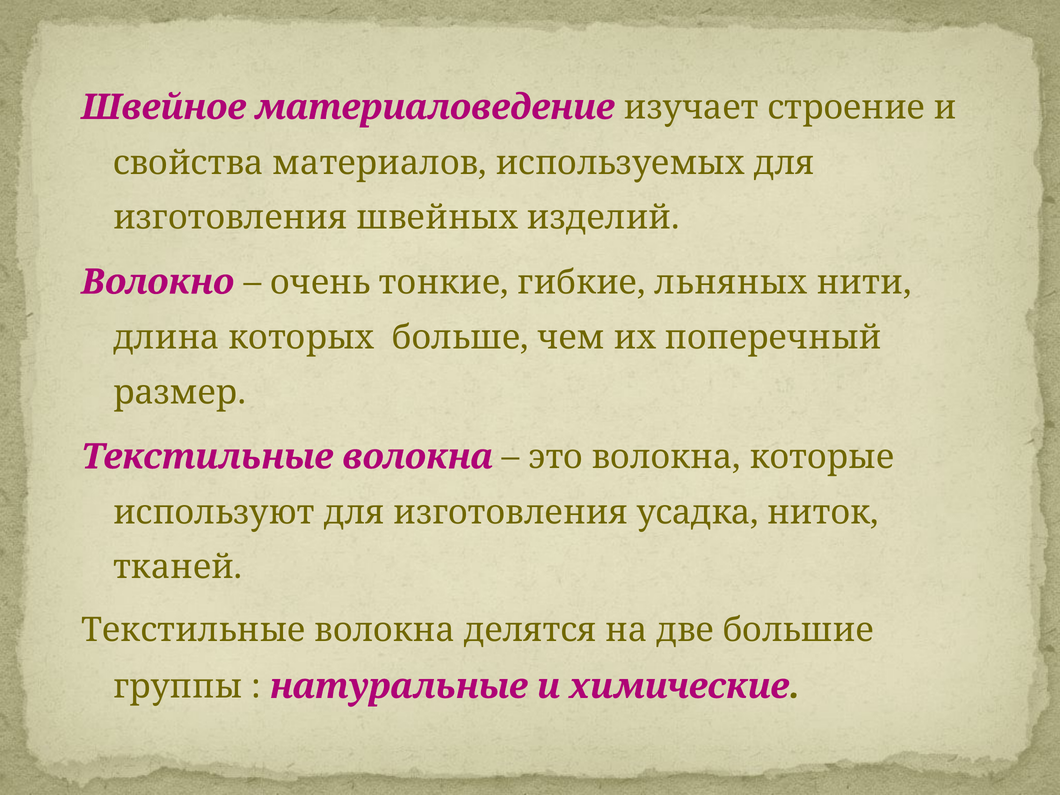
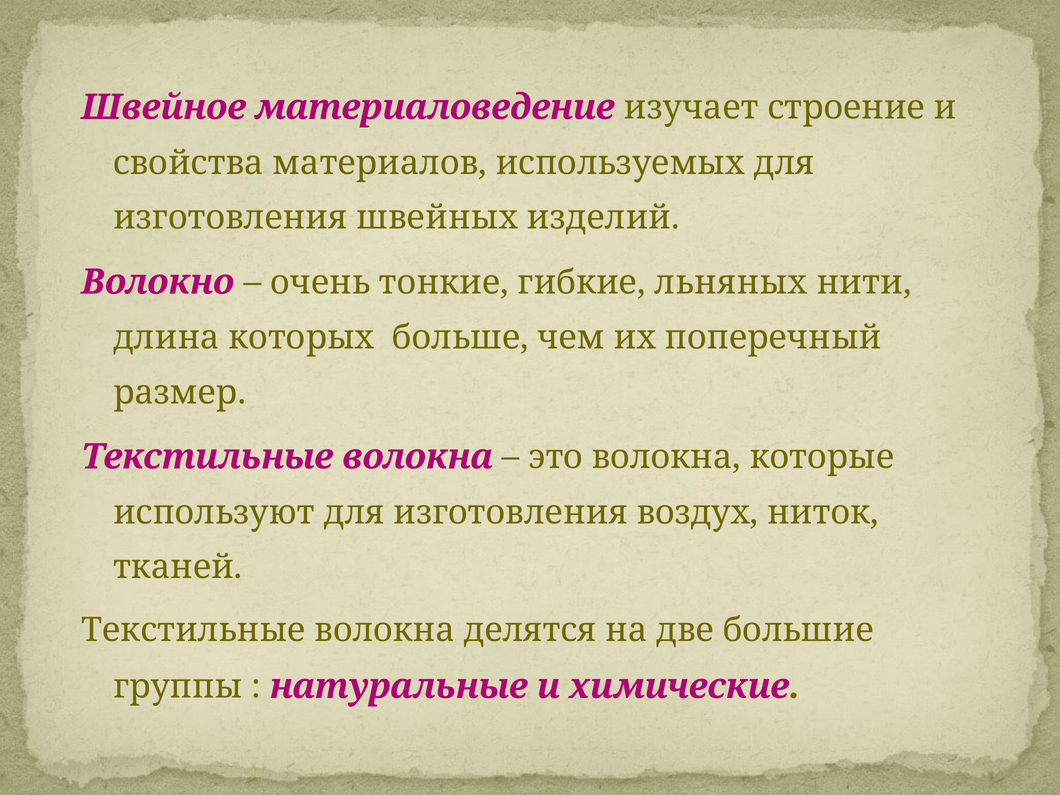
усадка: усадка -> воздух (698, 512)
